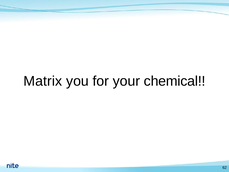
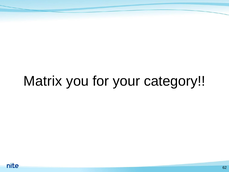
chemical: chemical -> category (175, 81)
